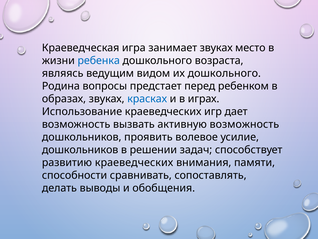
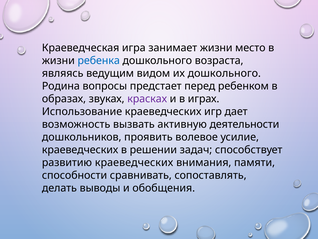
занимает звуках: звуках -> жизни (216, 48)
красках colour: blue -> purple (147, 99)
активную возможность: возможность -> деятельности (244, 124)
дошкольников: дошкольников -> краеведческих (80, 150)
